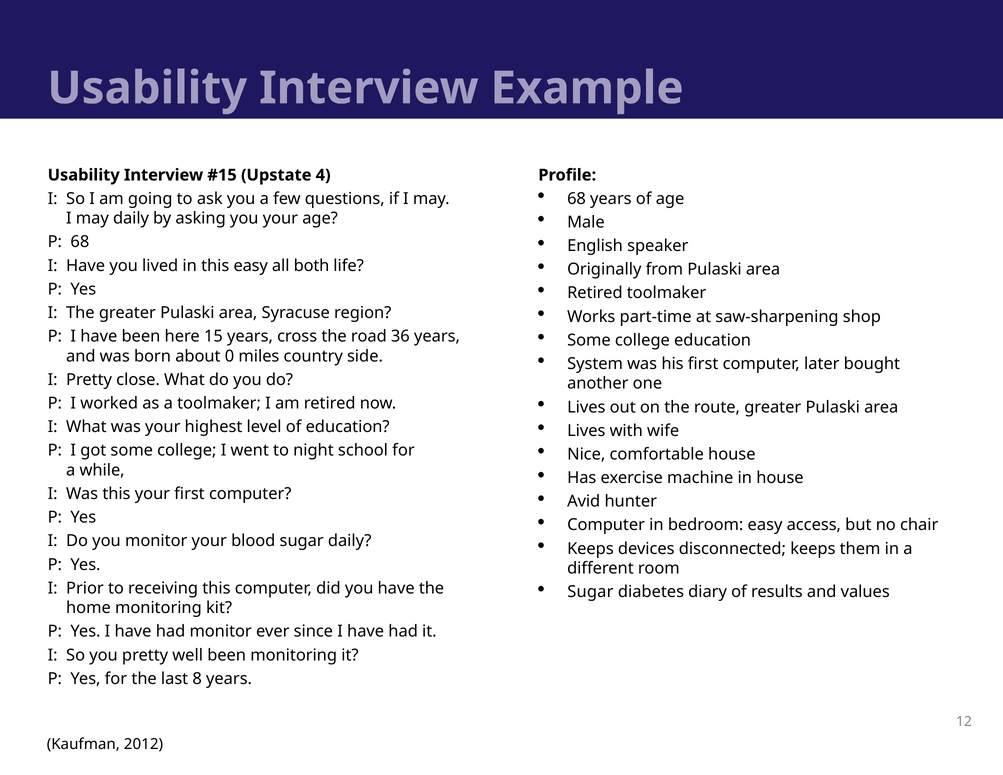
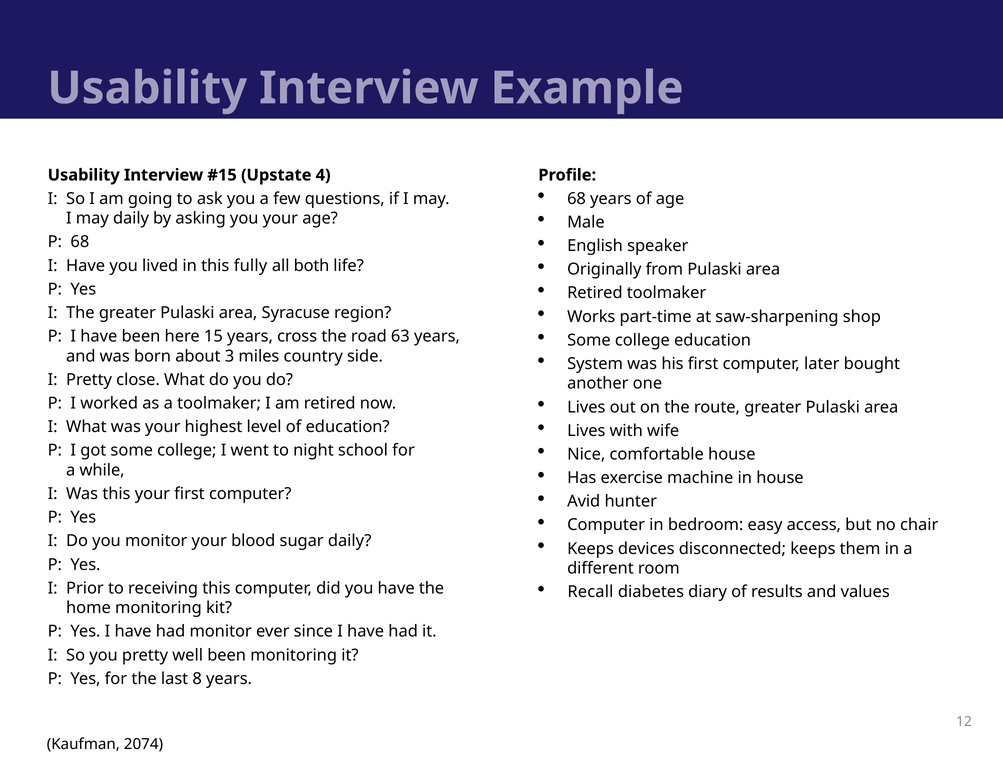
this easy: easy -> fully (251, 266)
36: 36 -> 63 (400, 336)
0: 0 -> 3 (230, 356)
Sugar: Sugar -> Recall (590, 592)
2012: 2012 -> 2074 (144, 744)
